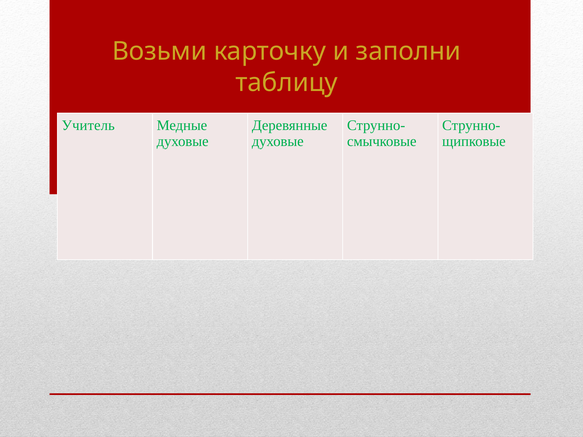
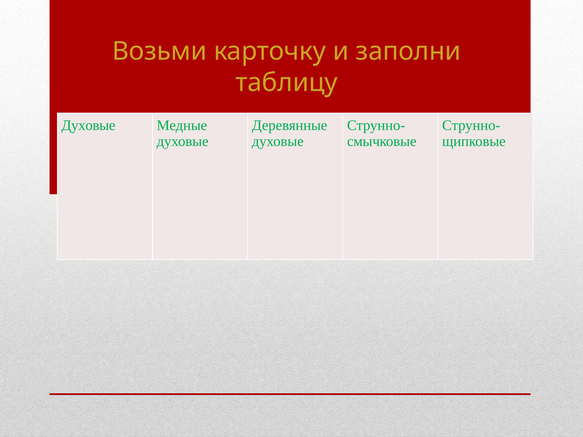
Учитель: Учитель -> Духовые (88, 125)
